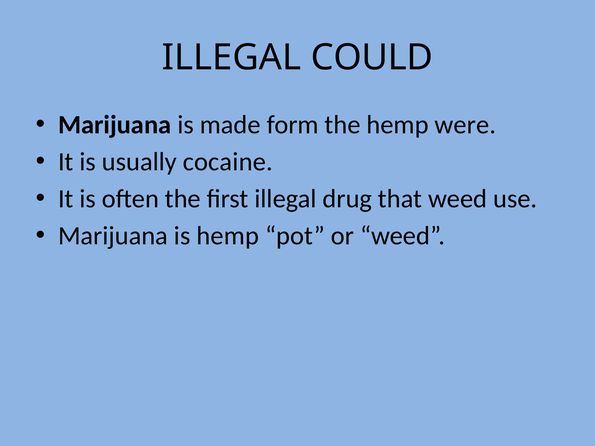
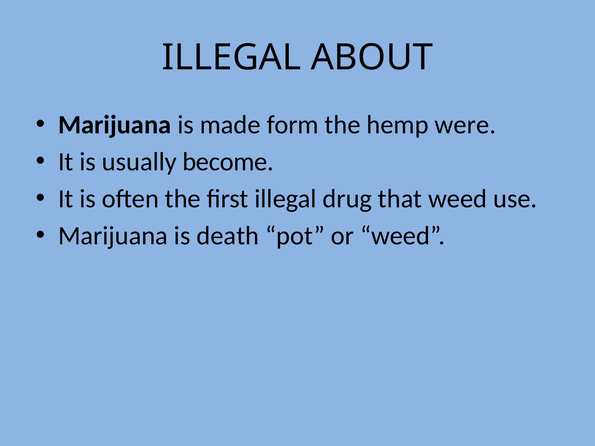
COULD: COULD -> ABOUT (372, 58)
cocaine: cocaine -> become (228, 162)
is hemp: hemp -> death (228, 236)
